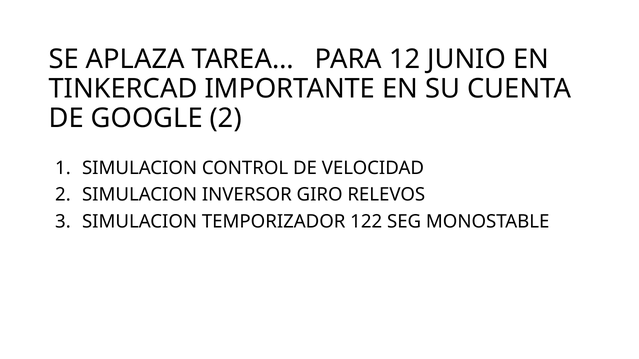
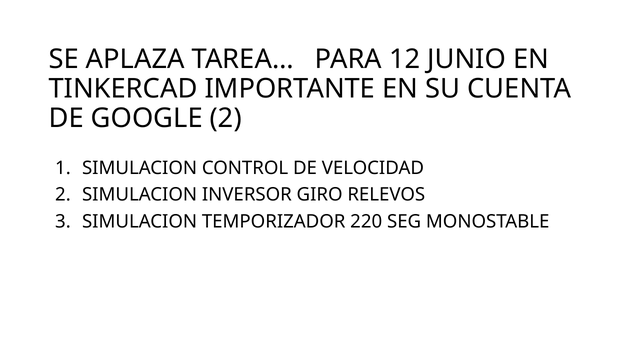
122: 122 -> 220 (366, 222)
